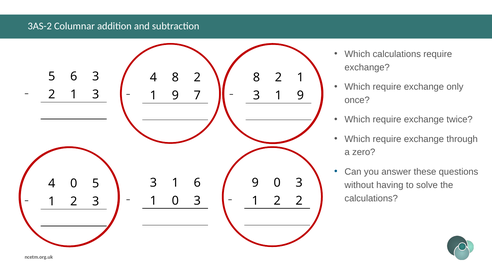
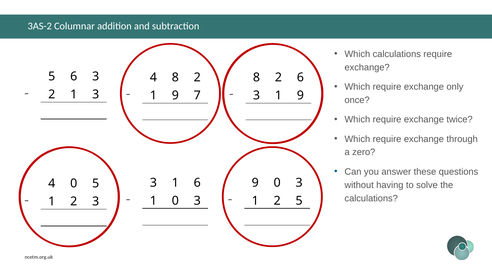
8 2 1: 1 -> 6 (300, 77)
2 2: 2 -> 5 (299, 200)
